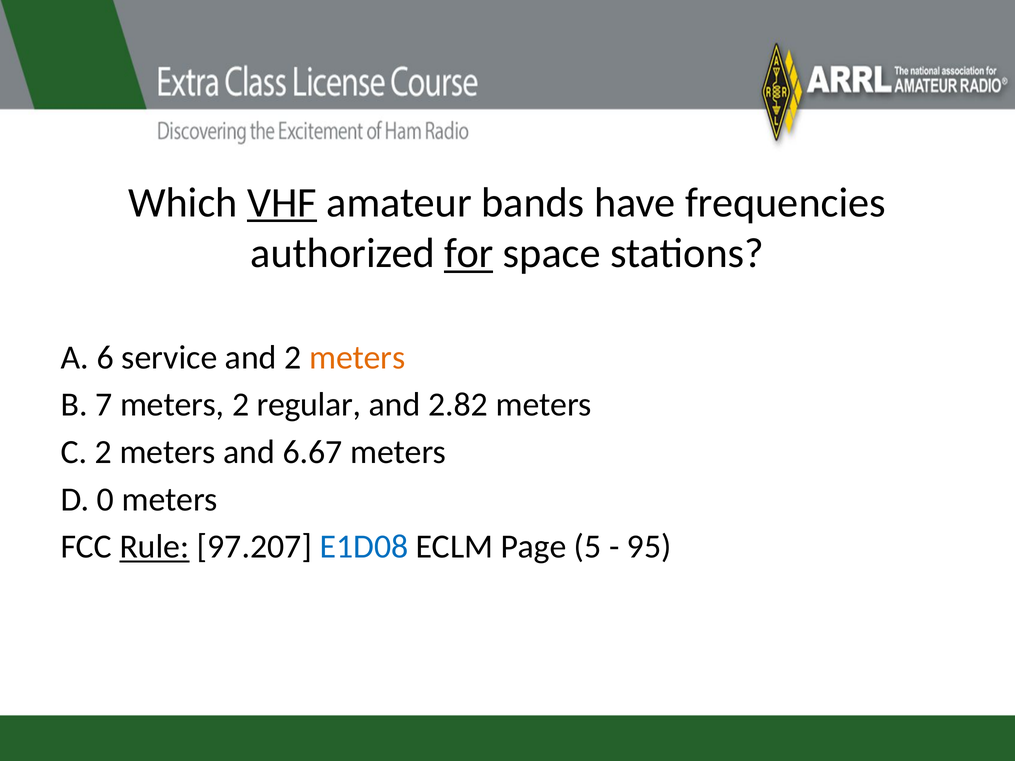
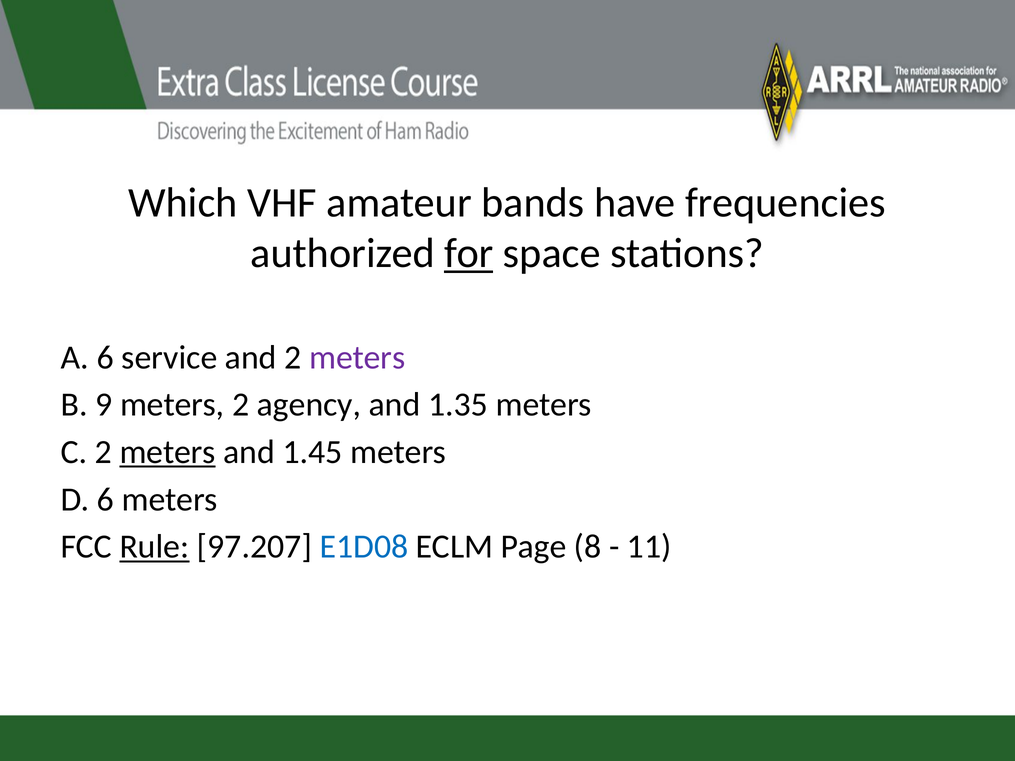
VHF underline: present -> none (282, 203)
meters colour: orange -> purple (357, 358)
7: 7 -> 9 (104, 405)
regular: regular -> agency (309, 405)
2.82: 2.82 -> 1.35 (458, 405)
meters underline: none -> present (168, 452)
6.67: 6.67 -> 1.45 (313, 452)
D 0: 0 -> 6 (105, 500)
5: 5 -> 8 (588, 547)
95: 95 -> 11 (649, 547)
